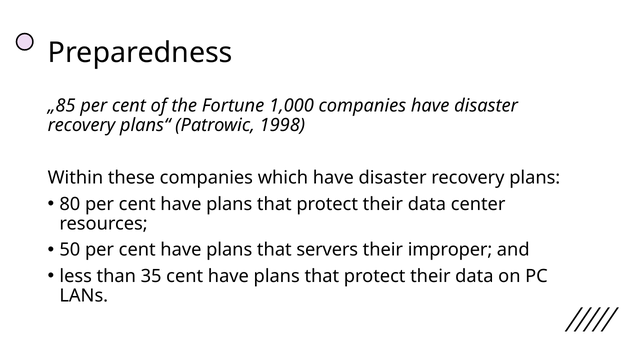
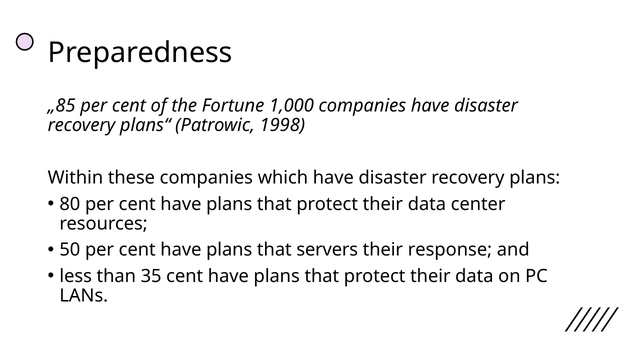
improper: improper -> response (450, 250)
